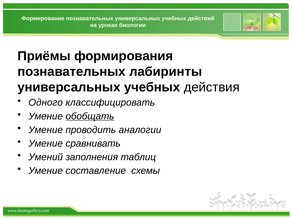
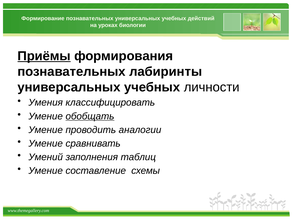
Приёмы underline: none -> present (44, 56)
действия: действия -> личности (212, 87)
Одного: Одного -> Умения (46, 103)
